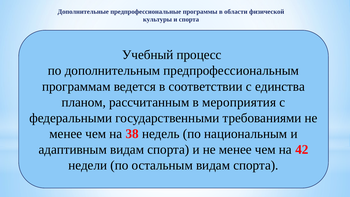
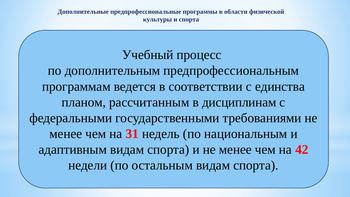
мероприятия: мероприятия -> дисциплинам (239, 102)
38: 38 -> 31 (132, 134)
